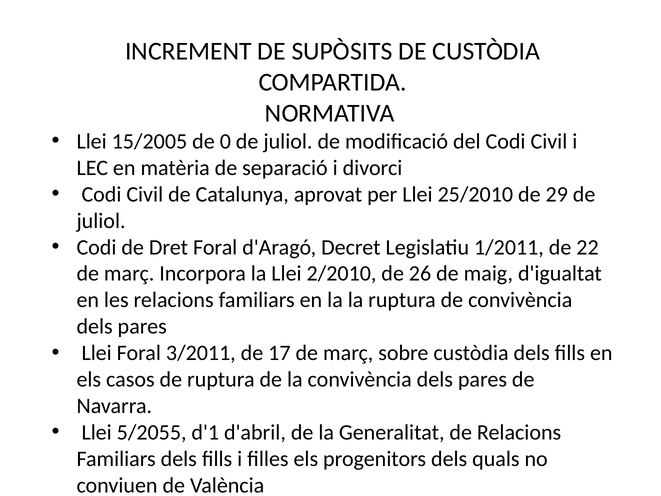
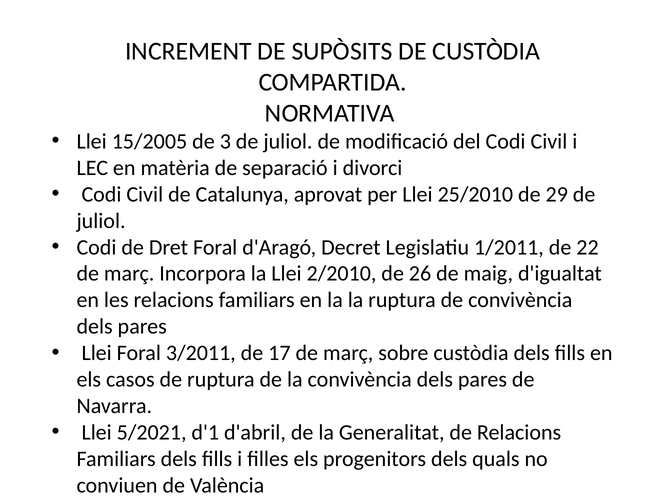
0: 0 -> 3 (225, 141)
5/2055: 5/2055 -> 5/2021 (152, 432)
